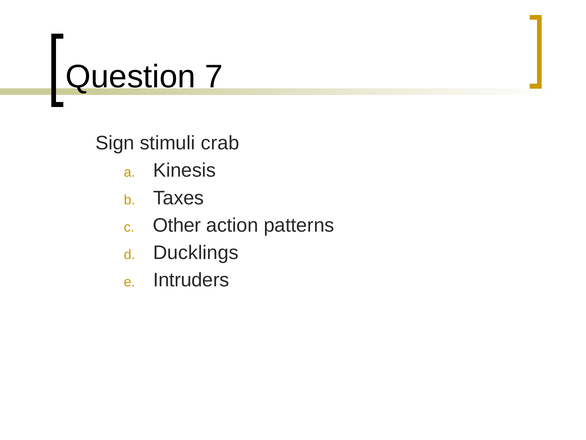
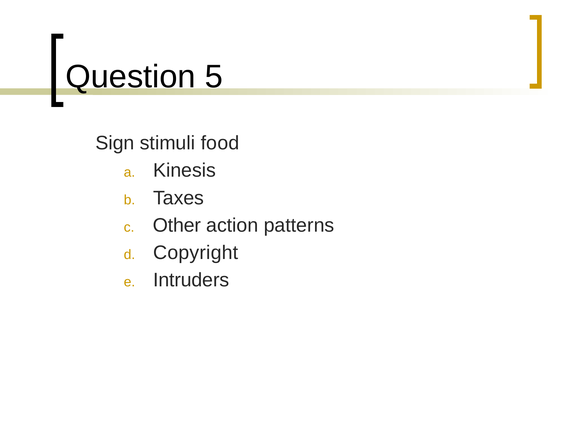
7: 7 -> 5 (214, 77)
crab: crab -> food (220, 143)
Ducklings: Ducklings -> Copyright (196, 252)
